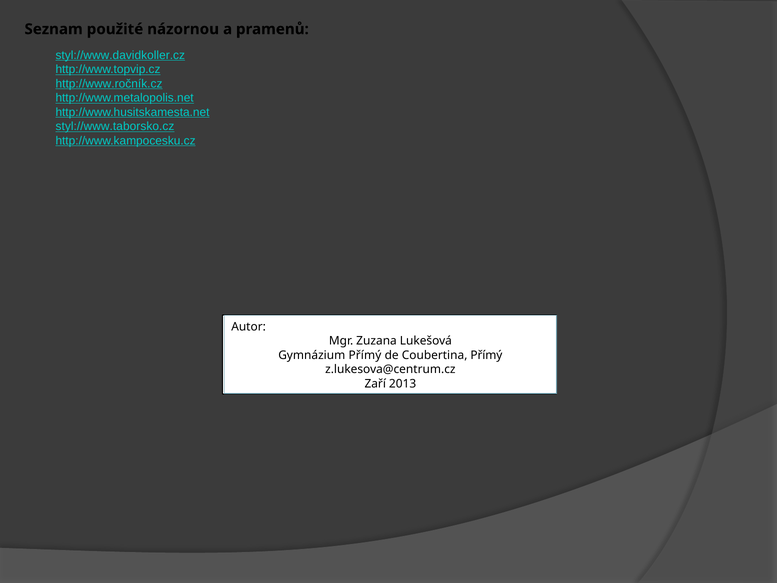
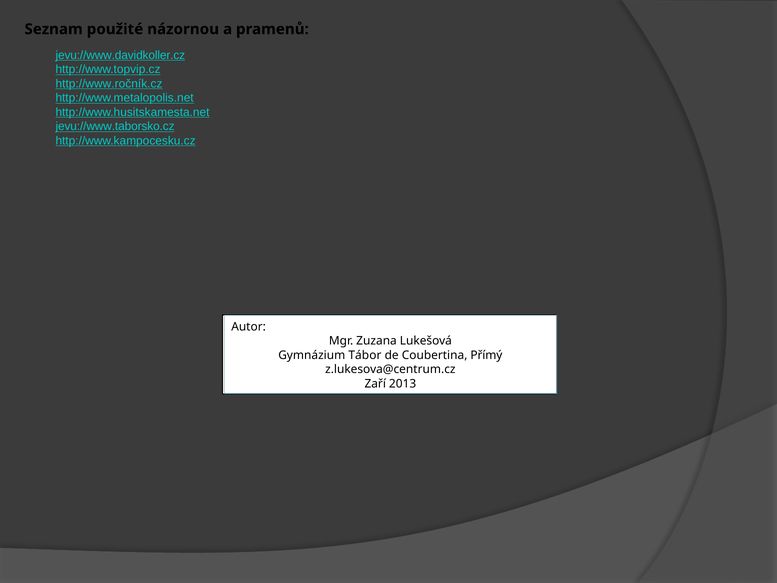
styl://www.davidkoller.cz: styl://www.davidkoller.cz -> jevu://www.davidkoller.cz (120, 55)
styl://www.taborsko.cz: styl://www.taborsko.cz -> jevu://www.taborsko.cz (115, 126)
Gymnázium Přímý: Přímý -> Tábor (365, 355)
